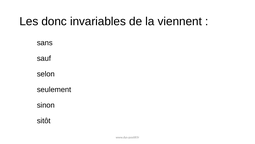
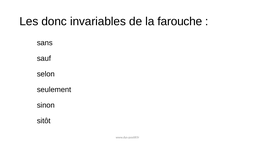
viennent: viennent -> farouche (180, 21)
